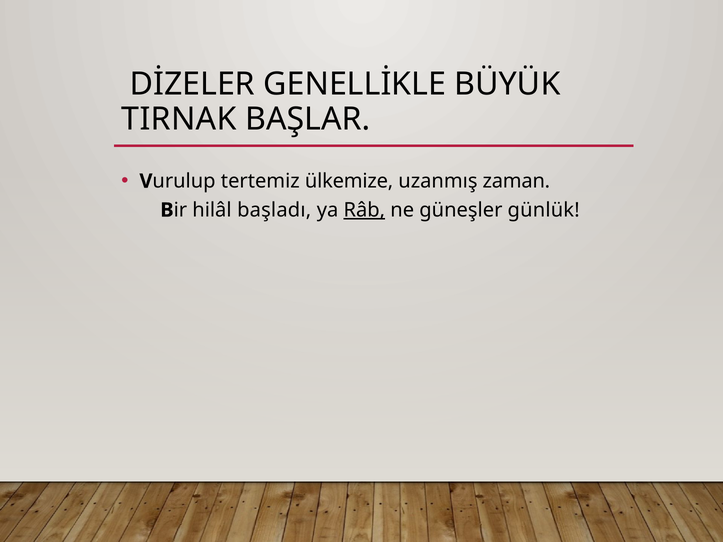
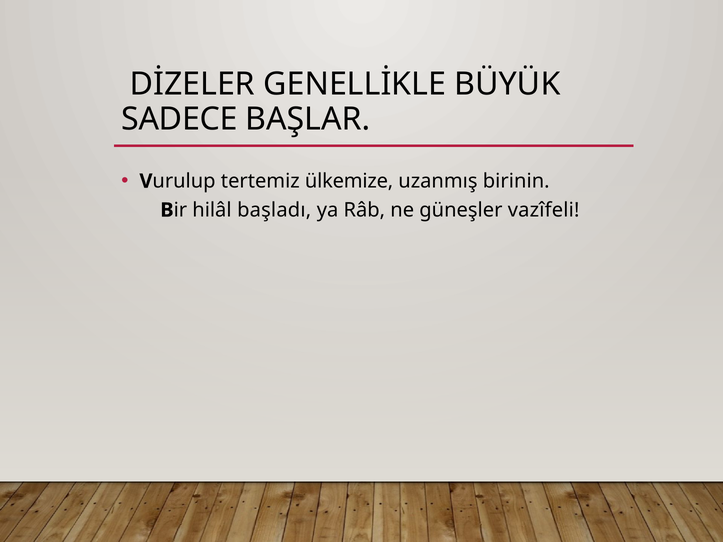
TIRNAK: TIRNAK -> SADECE (179, 119)
zaman: zaman -> birinin (516, 181)
Râb underline: present -> none (364, 210)
günlük: günlük -> vazîfeli (544, 210)
